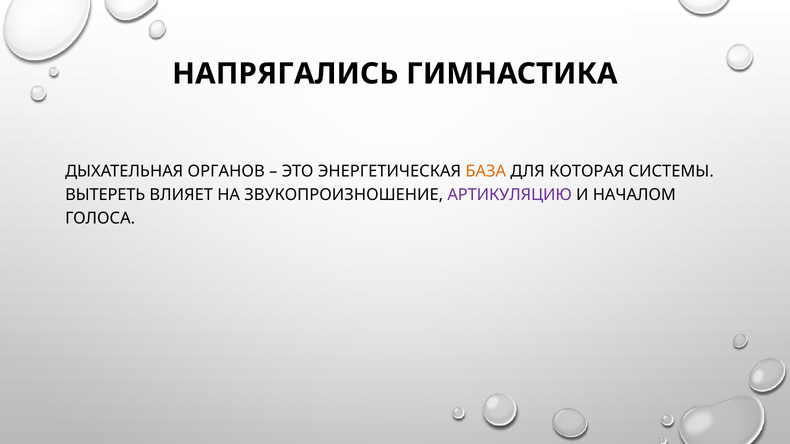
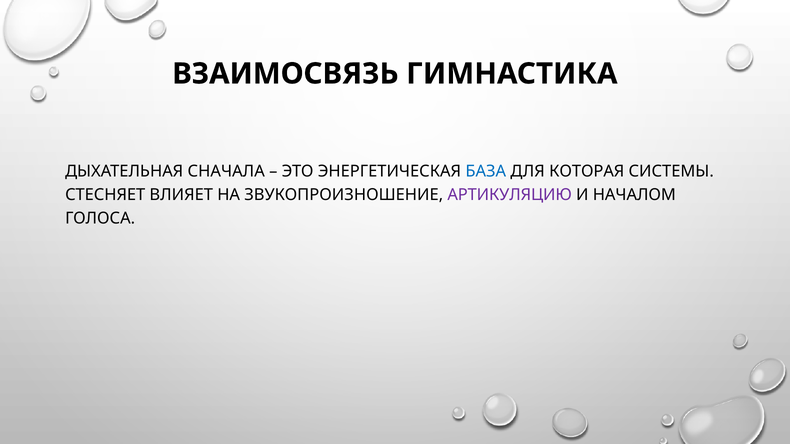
НАПРЯГАЛИСЬ: НАПРЯГАЛИСЬ -> ВЗАИМОСВЯЗЬ (285, 74)
ОРГАНОВ: ОРГАНОВ -> СНАЧАЛА (226, 171)
БАЗА colour: orange -> blue (486, 171)
ВЫТЕРЕТЬ: ВЫТЕРЕТЬ -> СТЕСНЯЕТ (105, 195)
